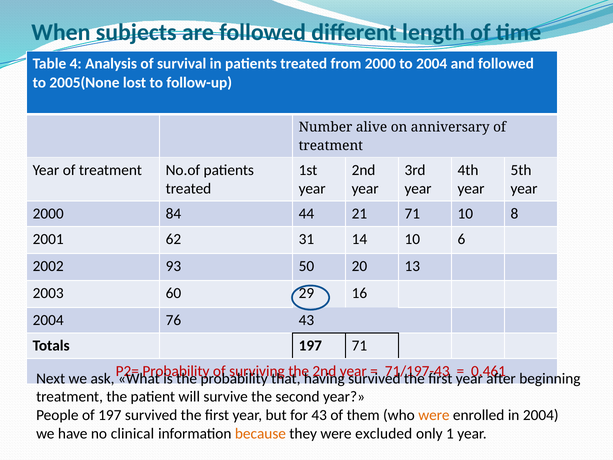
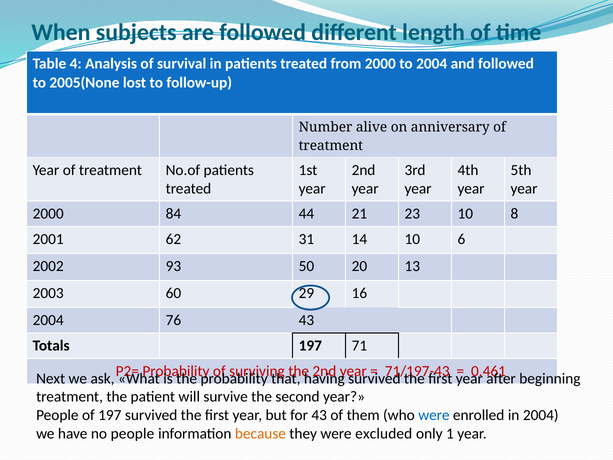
21 71: 71 -> 23 (412, 213)
were colour: orange -> blue (434, 415)
no clinical: clinical -> people (133, 433)
